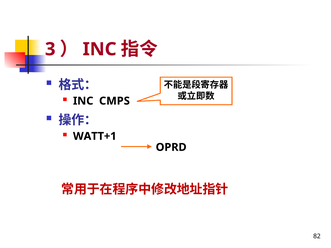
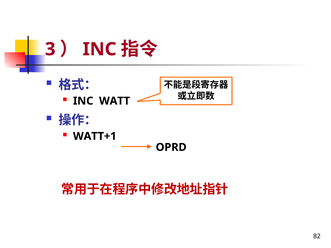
CMPS: CMPS -> WATT (115, 101)
